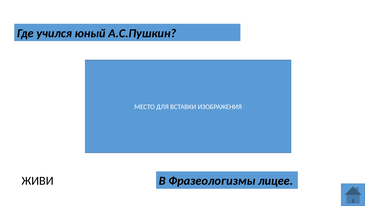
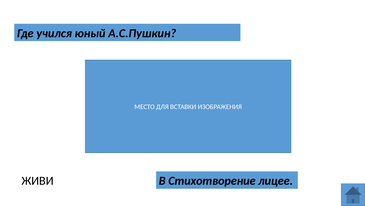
Фразеологизмы: Фразеологизмы -> Стихотворение (212, 180)
